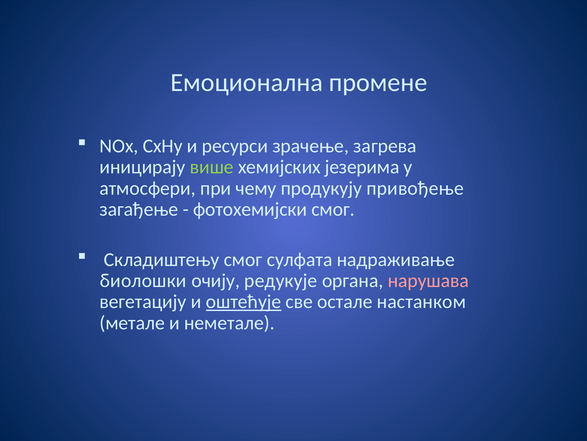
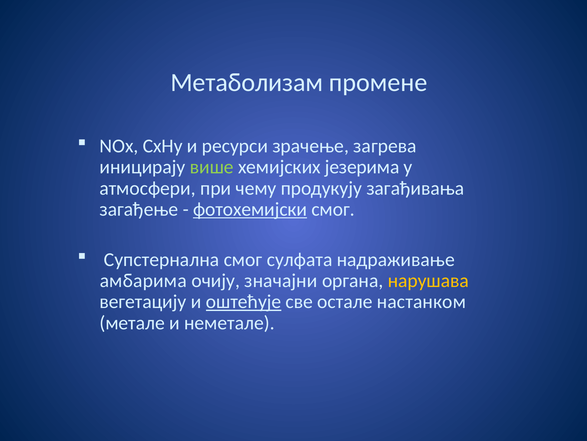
Емоционална: Емоционална -> Метаболизам (247, 83)
привођење: привођење -> загађивања (415, 188)
фотохемијски underline: none -> present (250, 209)
Складиштењу: Складиштењу -> Супстернална (162, 259)
биолошки: биолошки -> амбарима (143, 280)
редукује: редукује -> значајни (281, 280)
нарушава colour: pink -> yellow (428, 280)
